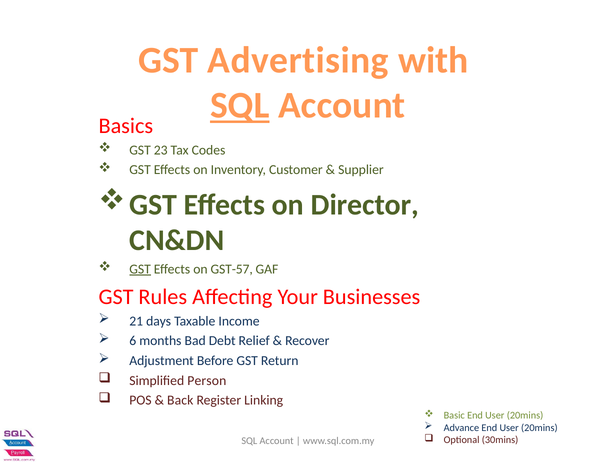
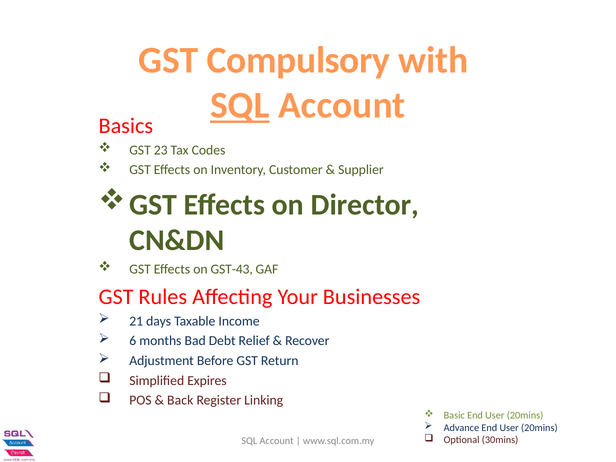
Advertising: Advertising -> Compulsory (298, 60)
GST underline: present -> none (140, 269)
GST-57: GST-57 -> GST-43 (232, 269)
Person: Person -> Expires (207, 381)
